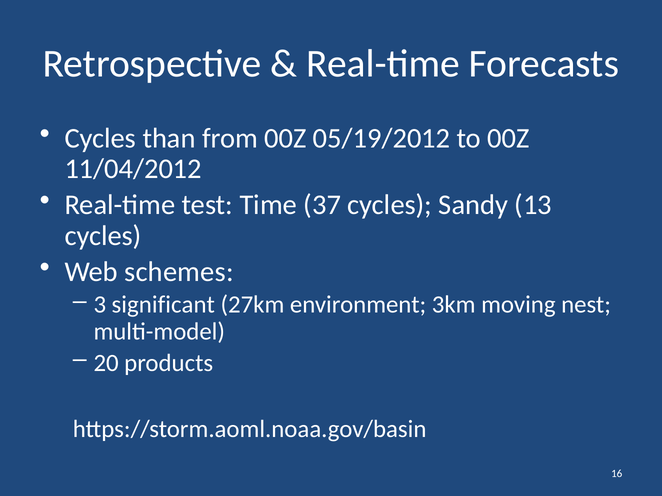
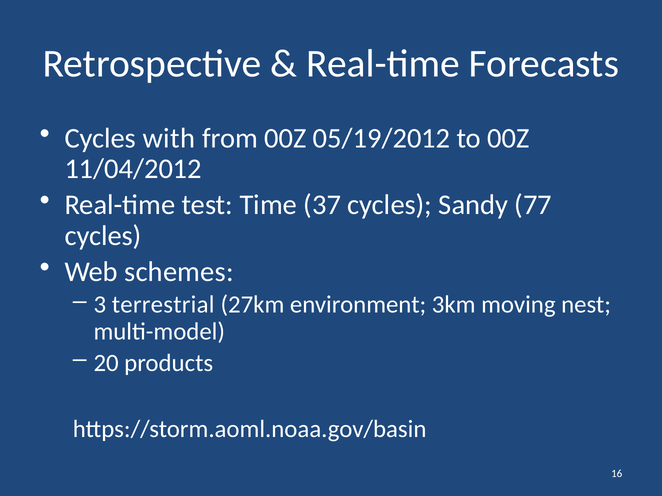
than: than -> with (169, 138)
13: 13 -> 77 (533, 205)
significant: significant -> terrestrial (163, 305)
